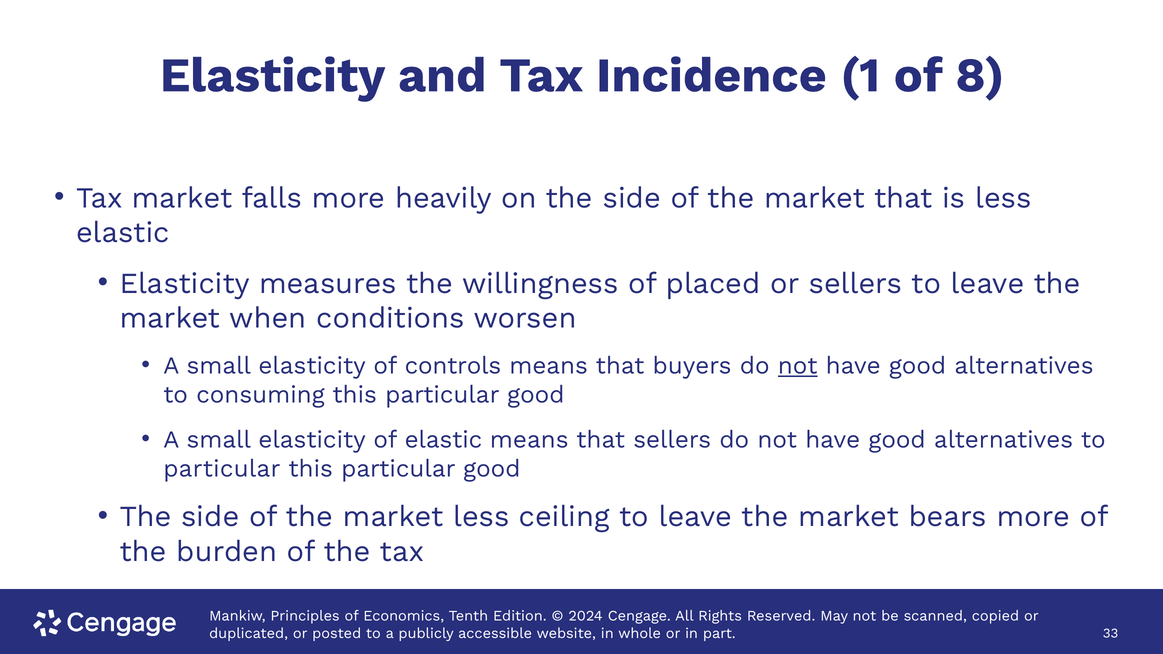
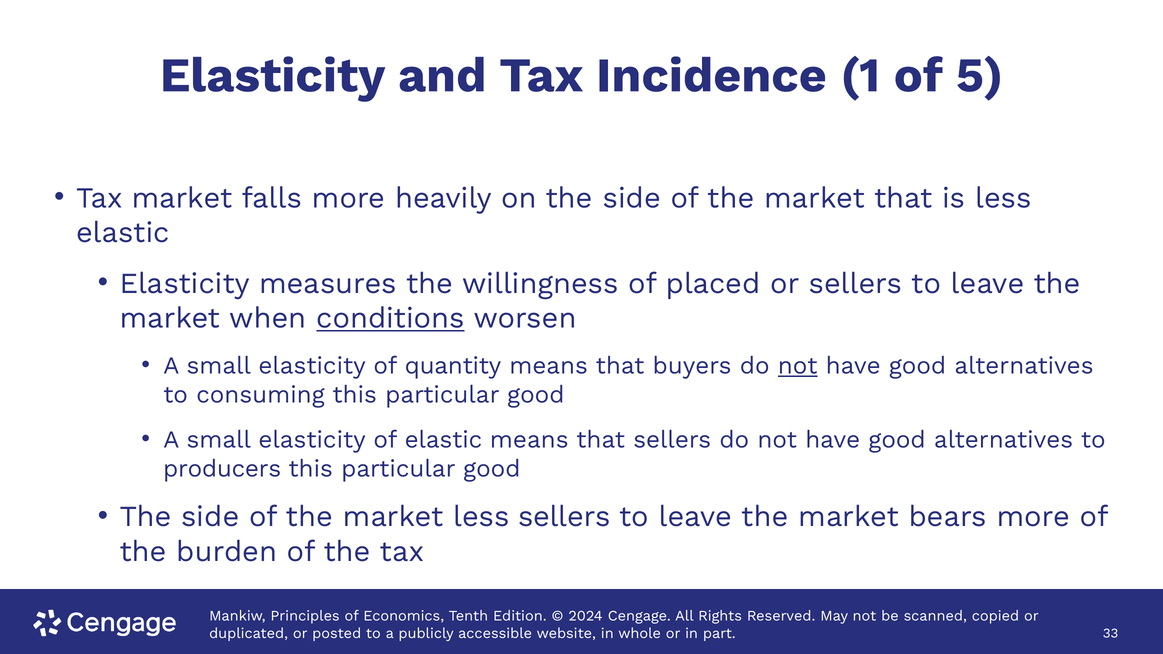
8: 8 -> 5 (979, 75)
conditions underline: none -> present (390, 318)
controls: controls -> quantity (453, 366)
particular: particular -> producers (222, 469)
less ceiling: ceiling -> sellers (564, 517)
